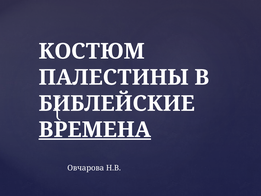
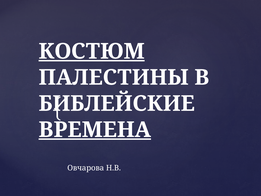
КОСТЮМ underline: none -> present (92, 51)
